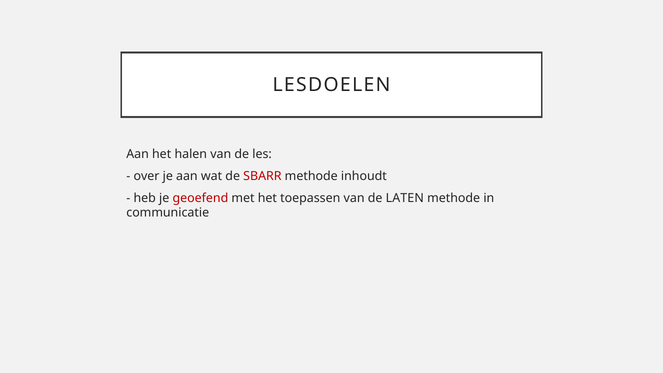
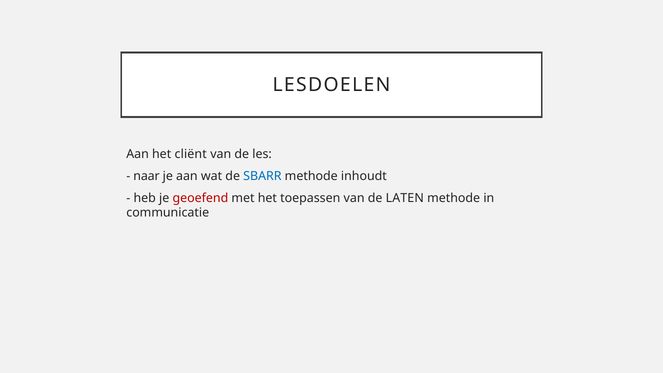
halen: halen -> cliënt (191, 154)
over: over -> naar (147, 176)
SBARR colour: red -> blue (262, 176)
